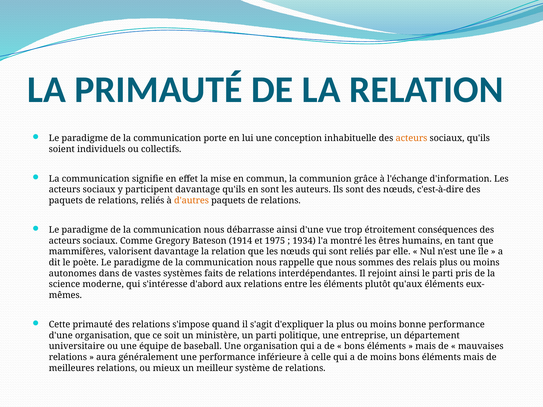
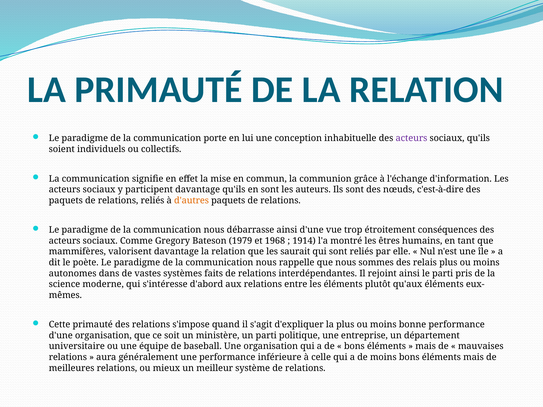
acteurs colour: orange -> purple (411, 138)
1914: 1914 -> 1979 (241, 241)
1975: 1975 -> 1968 (275, 241)
1934: 1934 -> 1914 (304, 241)
les nœuds: nœuds -> saurait (295, 252)
